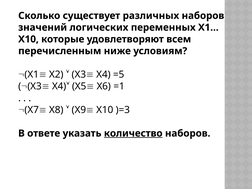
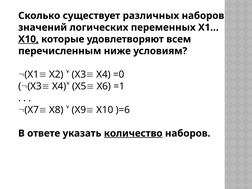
Х10 underline: none -> present (28, 39)
=5: =5 -> =0 (119, 75)
)=3: )=3 -> )=6 (123, 110)
